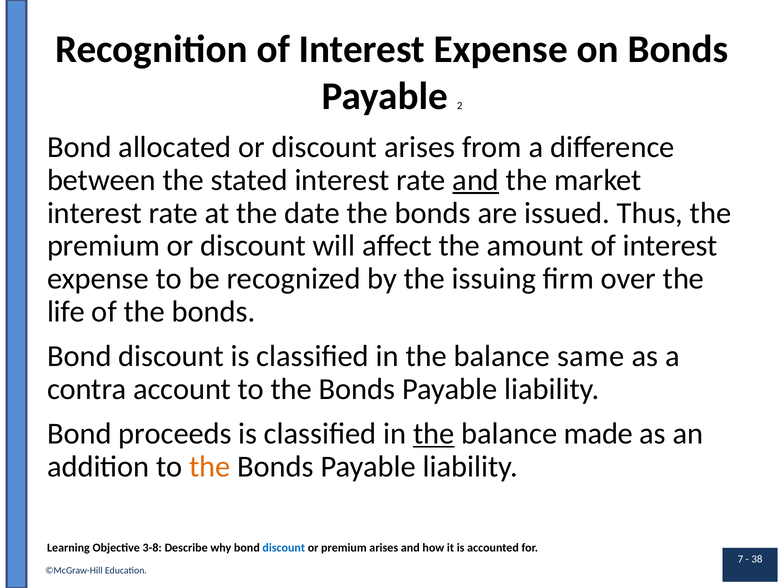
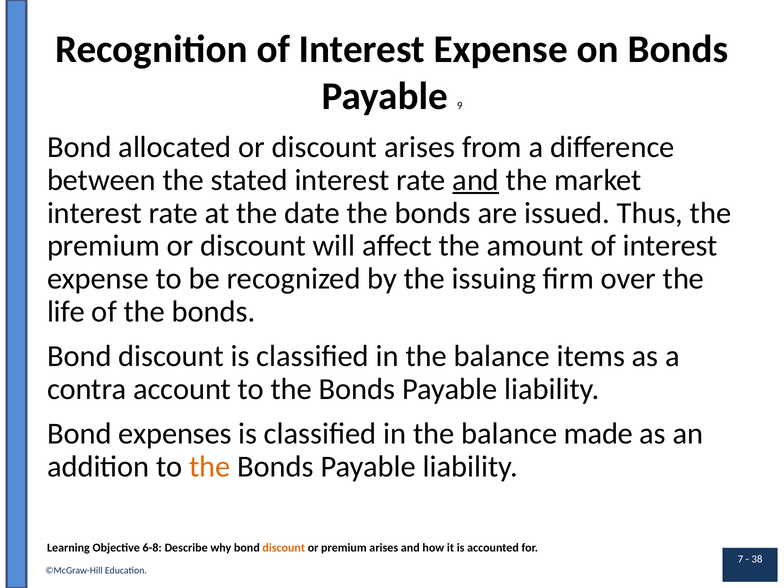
2: 2 -> 9 (460, 106)
same: same -> items (591, 356)
proceeds: proceeds -> expenses (175, 434)
the underline: present -> none (434, 434)
3-8: 3-8 -> 6-8 (152, 548)
discount colour: blue -> orange (284, 548)
